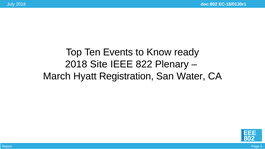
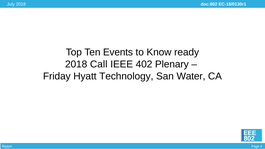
Site: Site -> Call (99, 64)
822: 822 -> 402 (144, 64)
March: March -> Friday (57, 76)
Registration: Registration -> Technology (126, 76)
